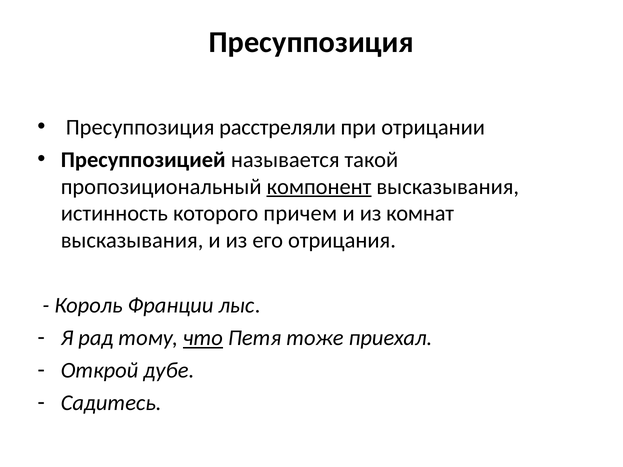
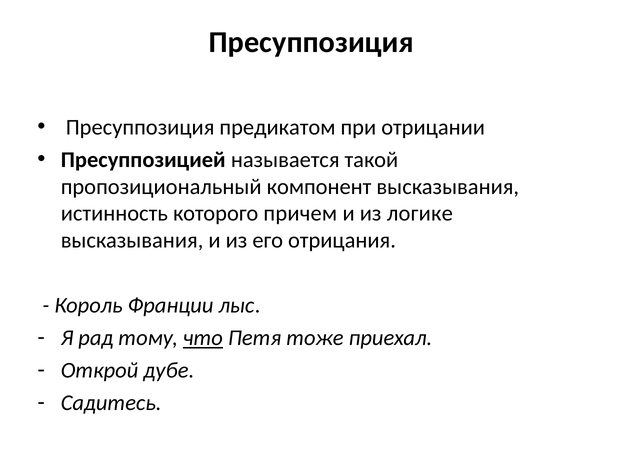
расстреляли: расстреляли -> предикатом (277, 127)
компонент underline: present -> none (319, 187)
комнат: комнат -> логике (420, 214)
